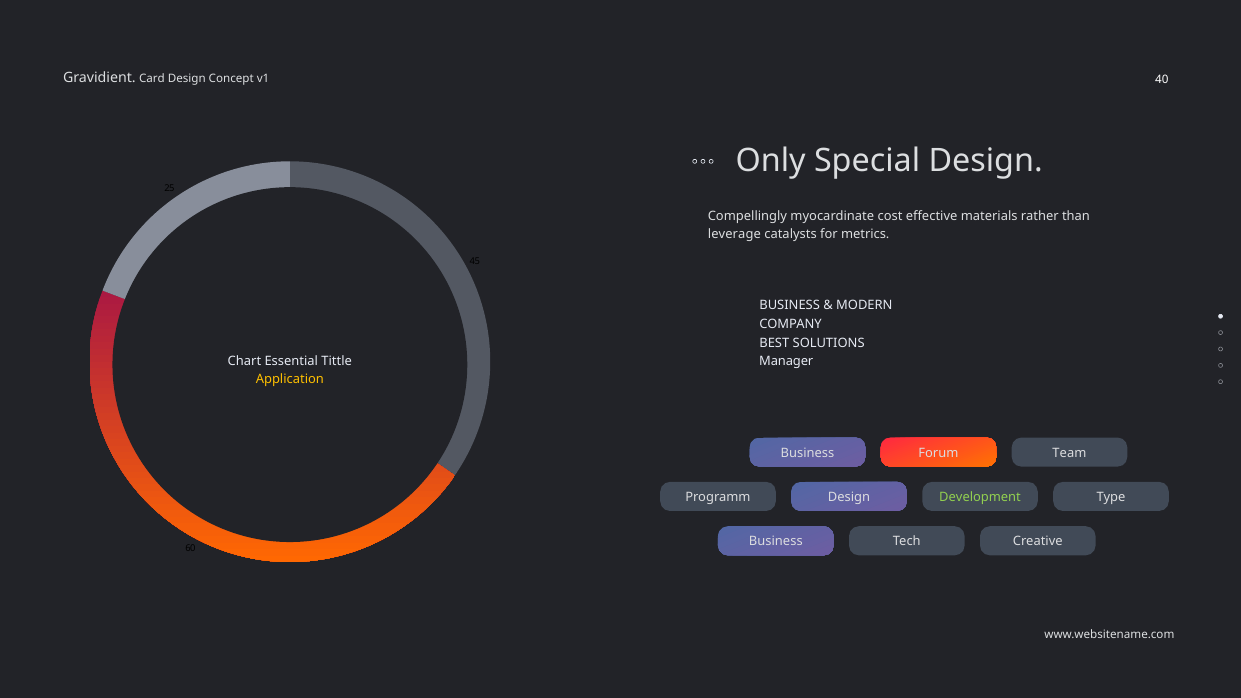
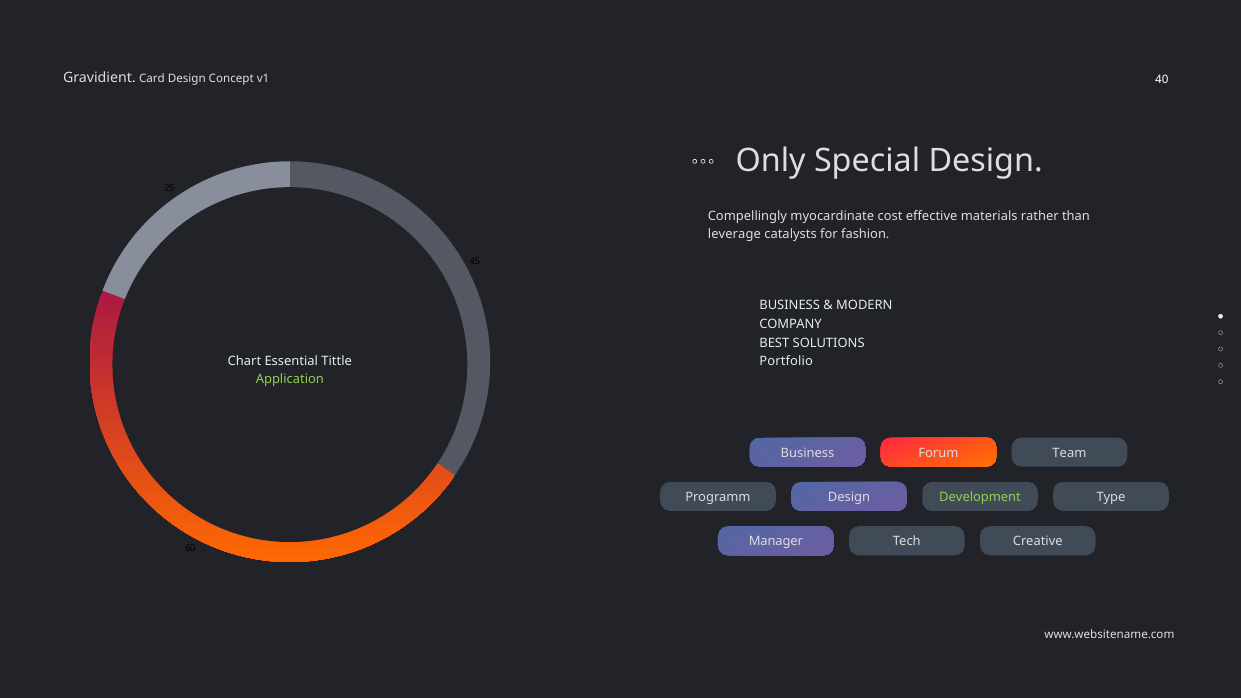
metrics: metrics -> fashion (865, 234)
Manager: Manager -> Portfolio (786, 361)
Application colour: yellow -> light green (290, 379)
Business: Business -> Manager (776, 542)
